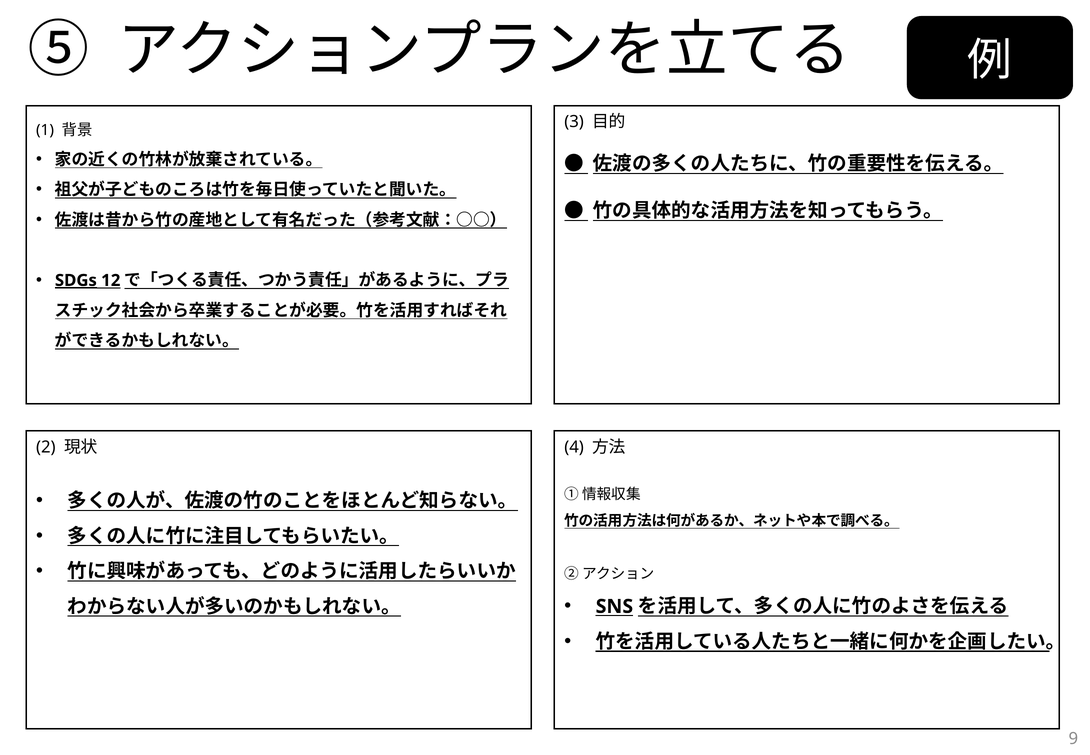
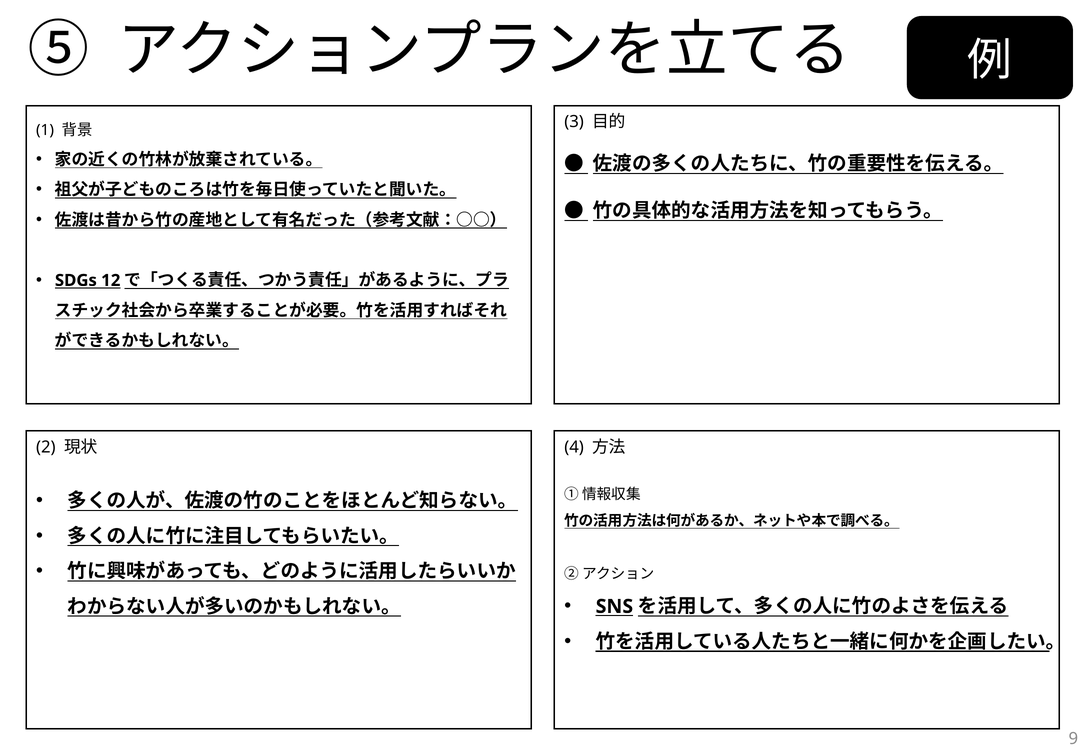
SDGs underline: present -> none (76, 280)
